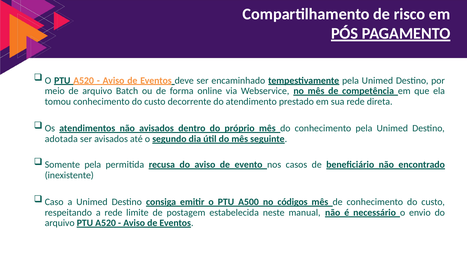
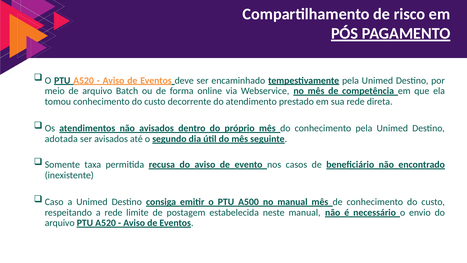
Somente pela: pela -> taxa (93, 164)
no códigos: códigos -> manual (292, 202)
